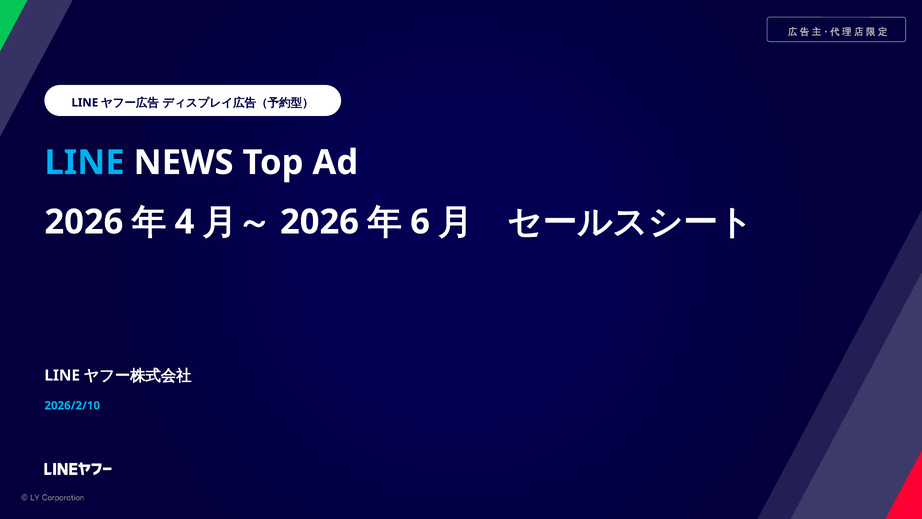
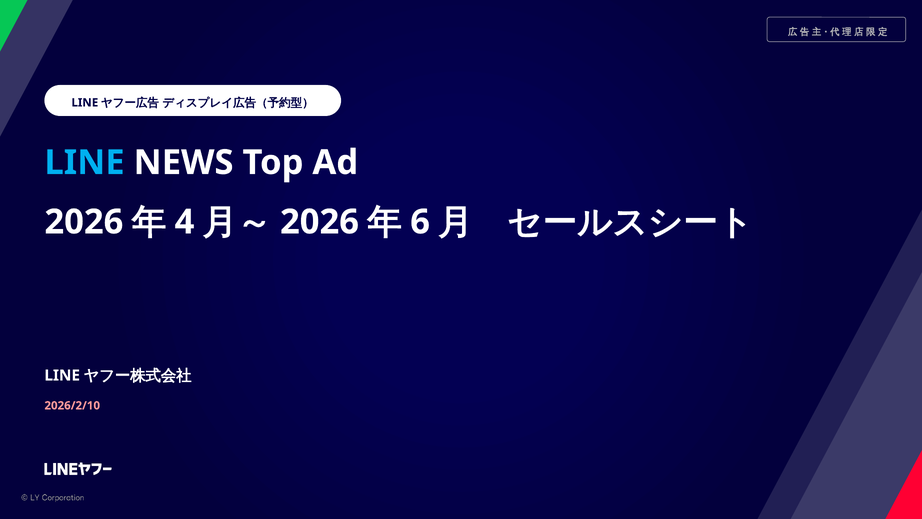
2026/2/10 colour: light blue -> pink (72, 405)
